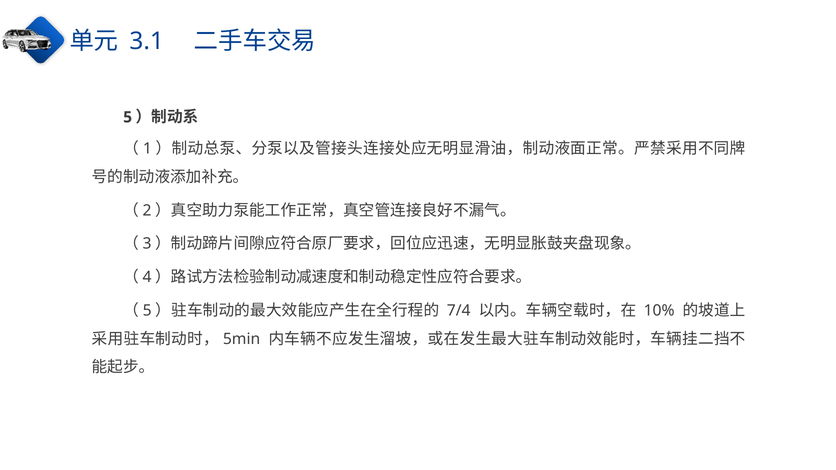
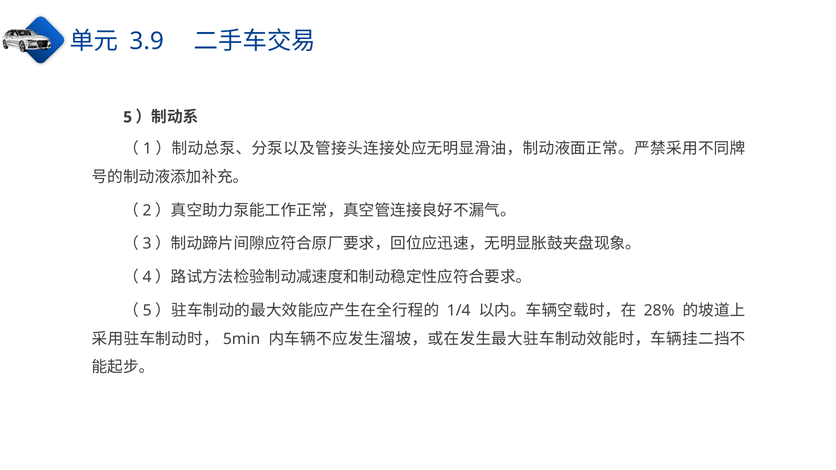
3.1: 3.1 -> 3.9 (147, 41)
7/4: 7/4 -> 1/4 (459, 311)
10%: 10% -> 28% (659, 311)
